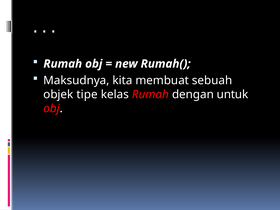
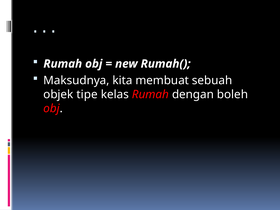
untuk: untuk -> boleh (232, 95)
